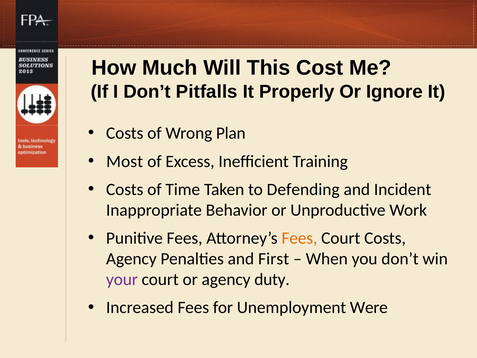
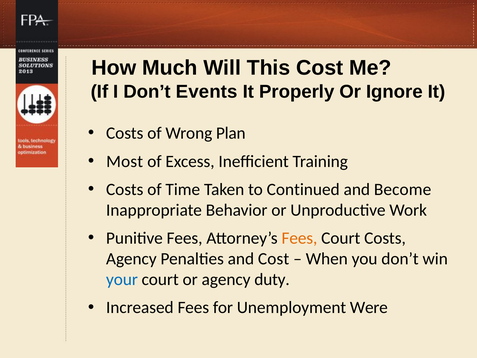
Pitfalls: Pitfalls -> Events (207, 92)
Defending: Defending -> Continued (303, 189)
Incident: Incident -> Become (403, 189)
and First: First -> Cost (274, 259)
your colour: purple -> blue (122, 279)
